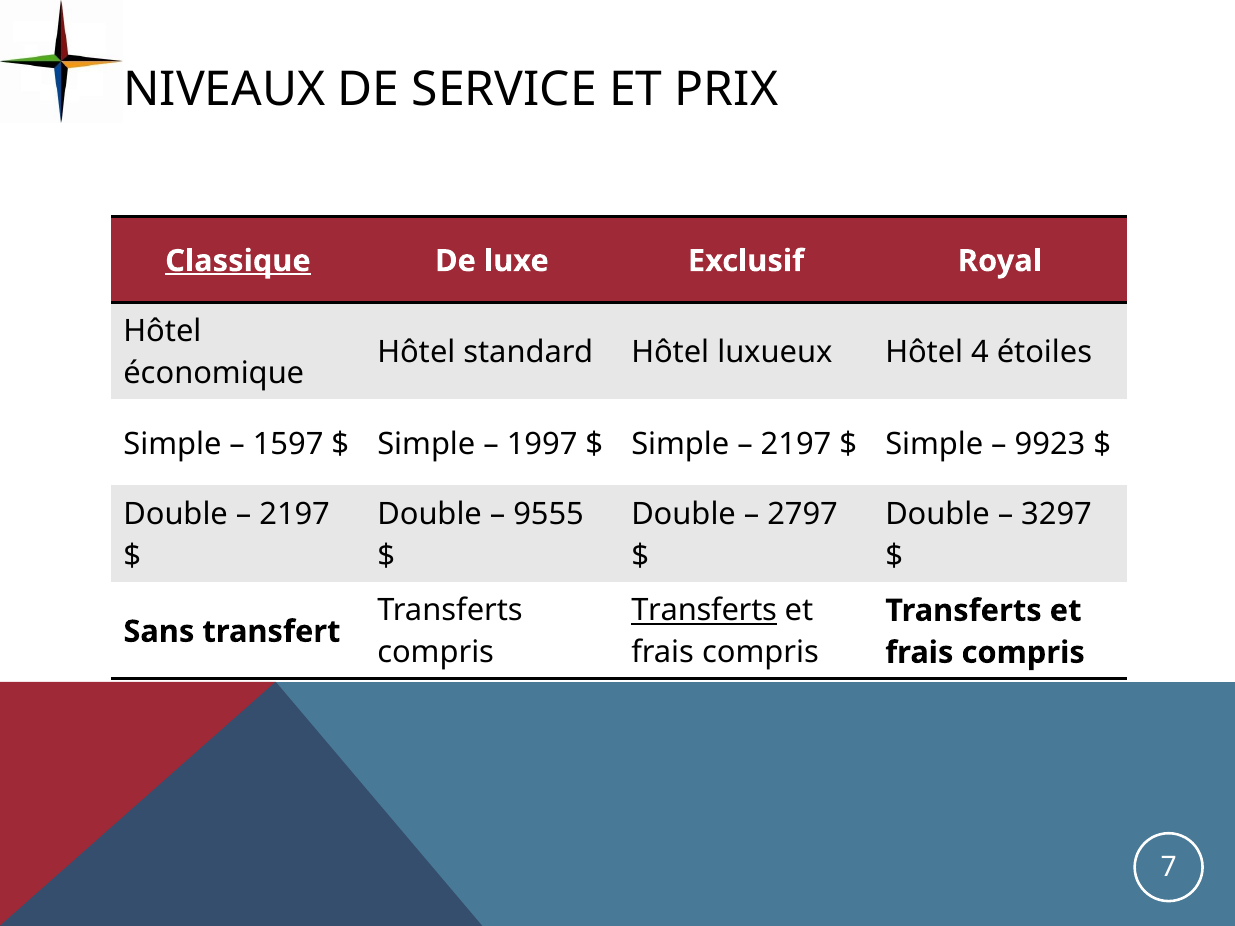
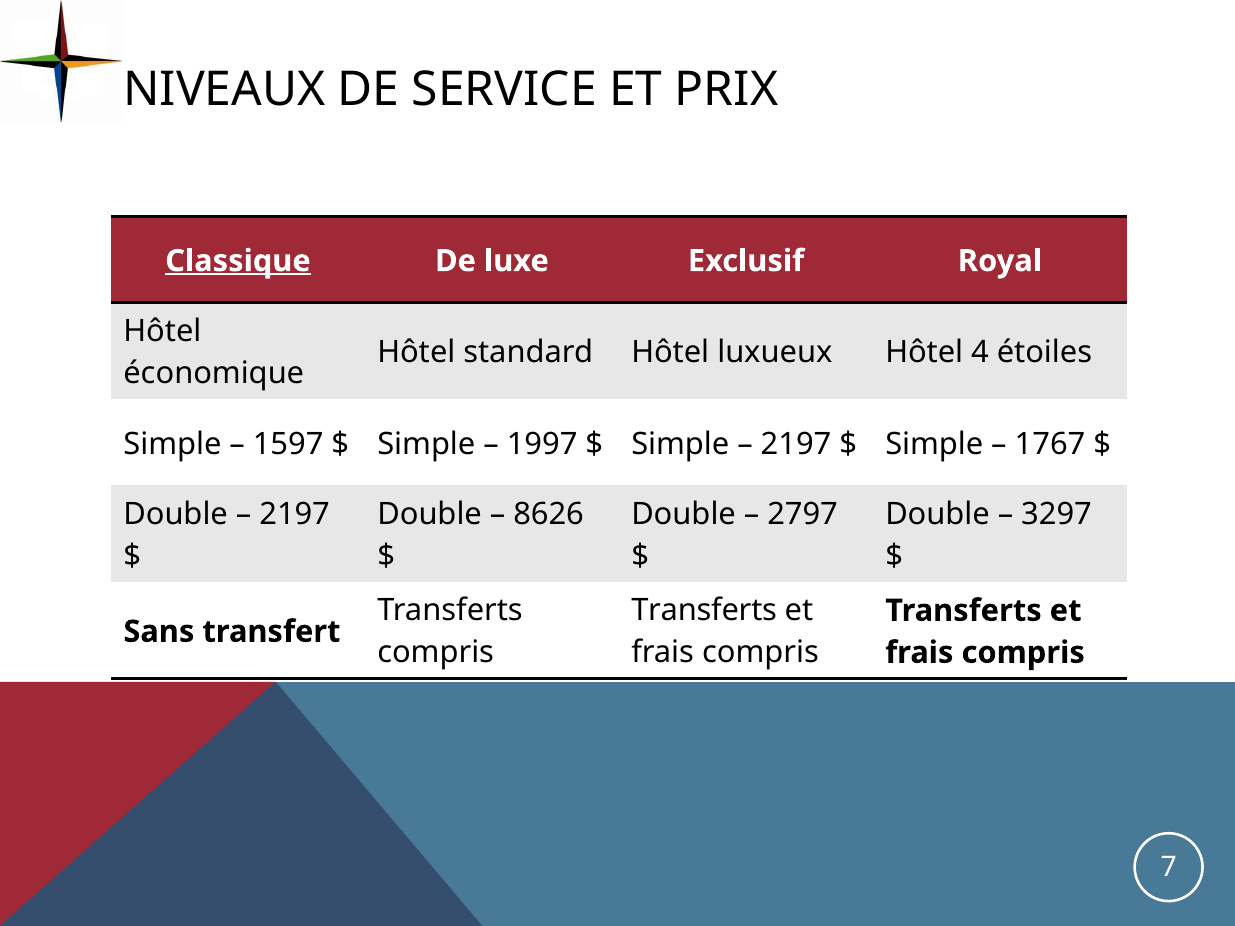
9923: 9923 -> 1767 (1050, 444)
9555: 9555 -> 8626 (549, 514)
Transferts underline: present -> none (704, 611)
